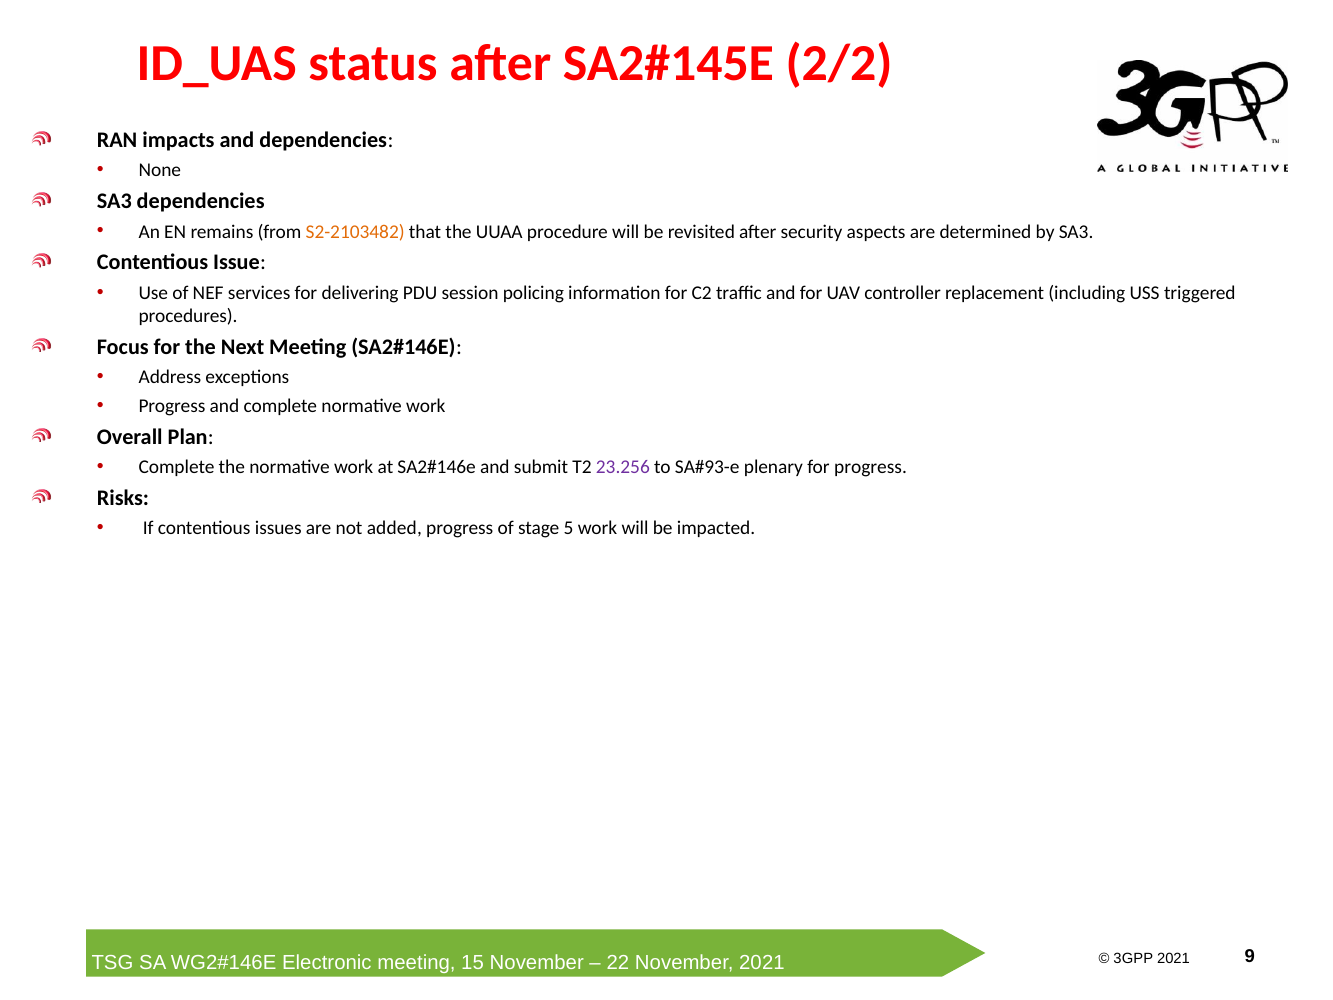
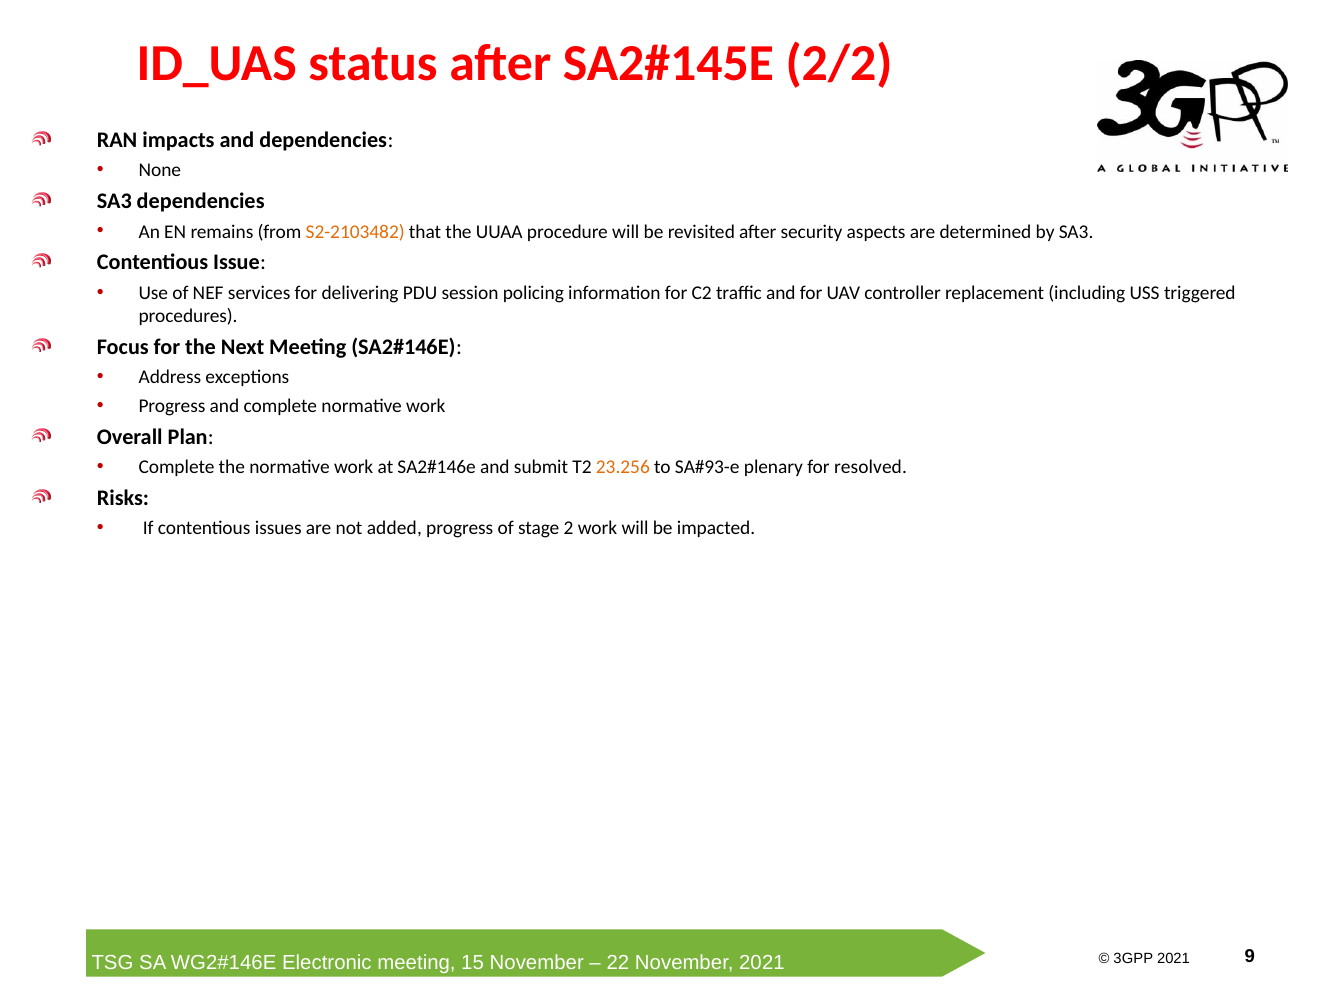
23.256 colour: purple -> orange (623, 467)
for progress: progress -> resolved (870, 467)
5: 5 -> 2 (569, 528)
